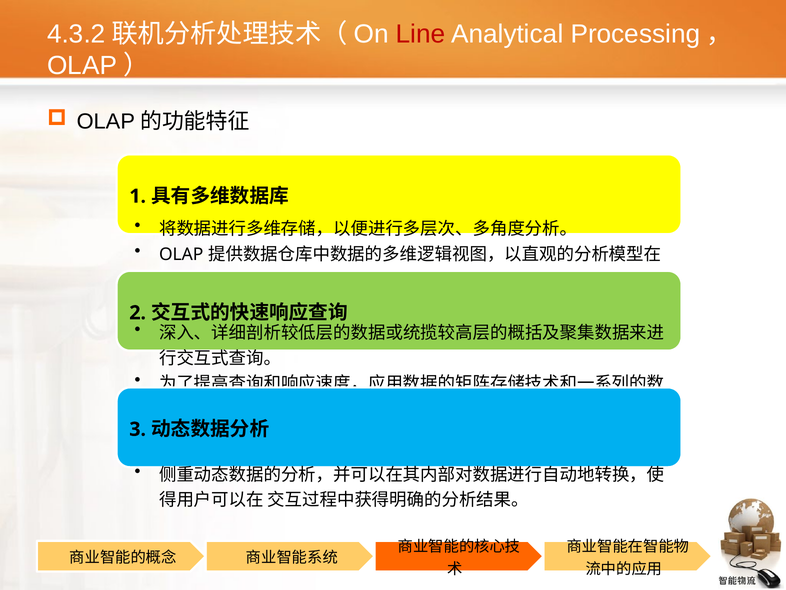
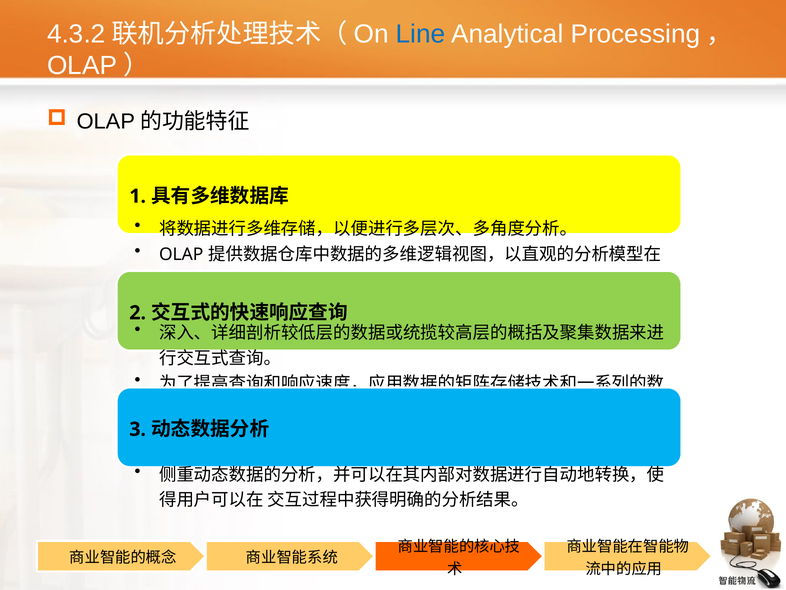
Line colour: red -> blue (421, 34)
